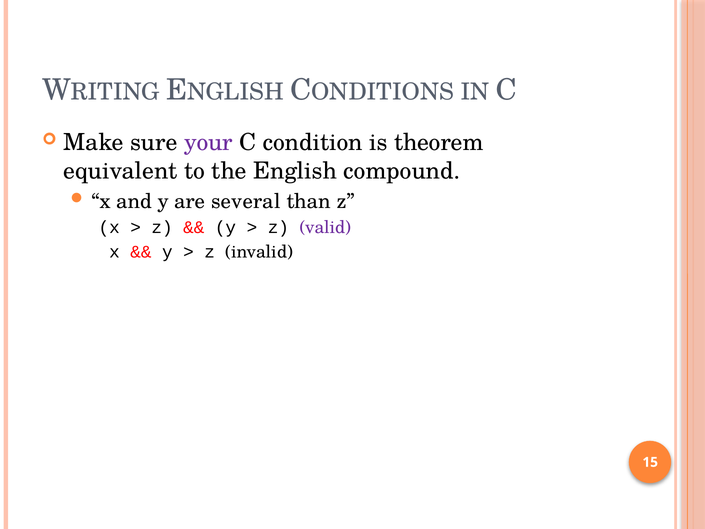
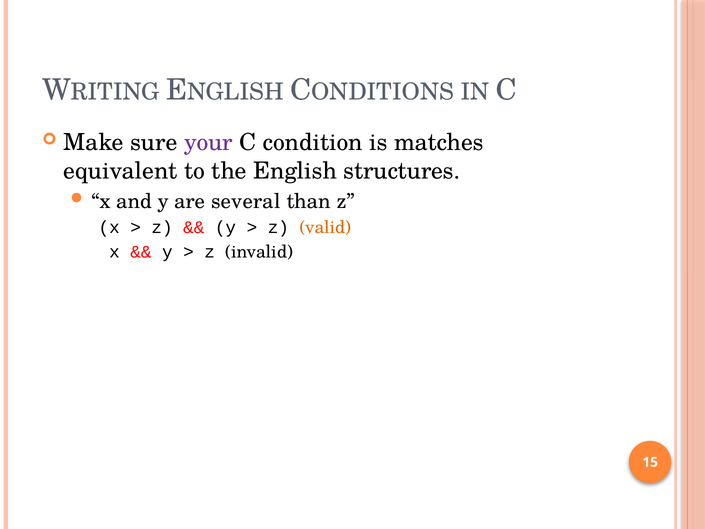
theorem: theorem -> matches (439, 143)
compound: compound -> structures (402, 171)
valid colour: purple -> orange (325, 227)
